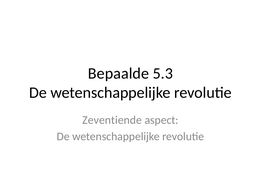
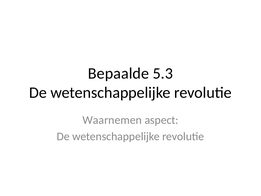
Zeventiende: Zeventiende -> Waarnemen (112, 120)
